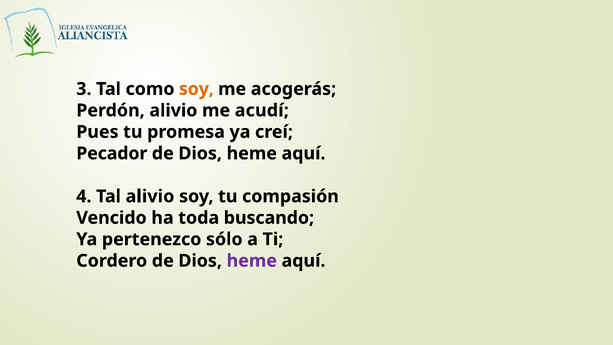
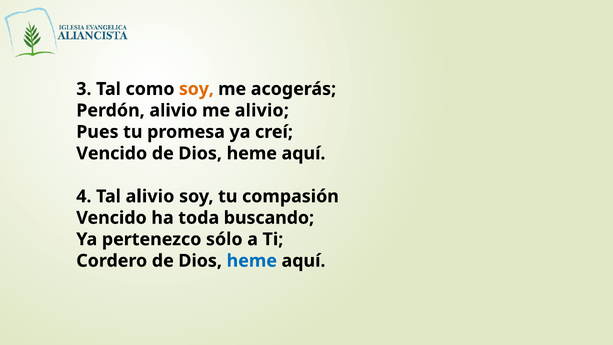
me acudí: acudí -> alivio (262, 110)
Pecador: Pecador -> Vencido (112, 153)
heme colour: purple -> blue (252, 261)
